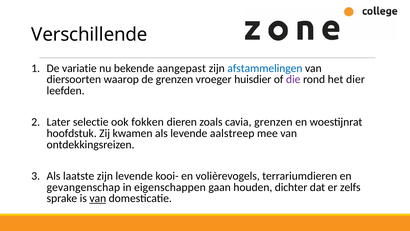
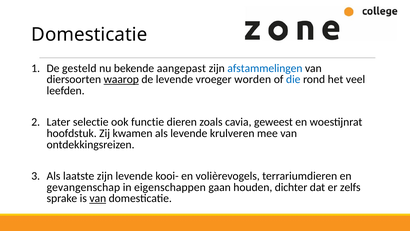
Verschillende: Verschillende -> Domesticatie (89, 34)
variatie: variatie -> gesteld (79, 68)
waarop underline: none -> present (121, 79)
de grenzen: grenzen -> levende (174, 79)
huisdier: huisdier -> worden (253, 79)
die colour: purple -> blue (293, 79)
dier: dier -> veel (356, 79)
fokken: fokken -> functie (148, 122)
cavia grenzen: grenzen -> geweest (273, 122)
aalstreep: aalstreep -> krulveren (232, 133)
